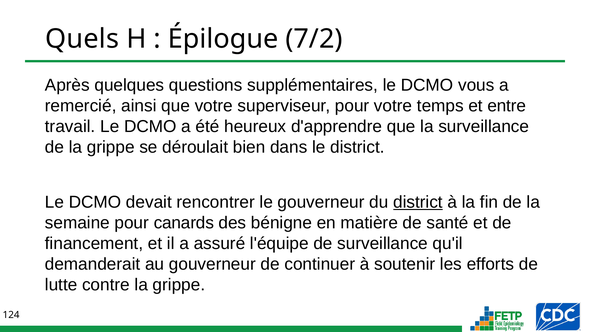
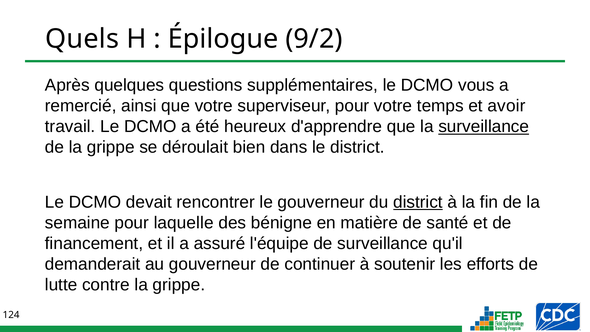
7/2: 7/2 -> 9/2 (314, 39)
entre: entre -> avoir (506, 106)
surveillance underline: none -> present (484, 127)
canards: canards -> laquelle (184, 223)
